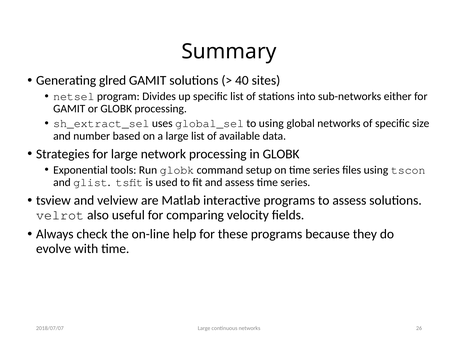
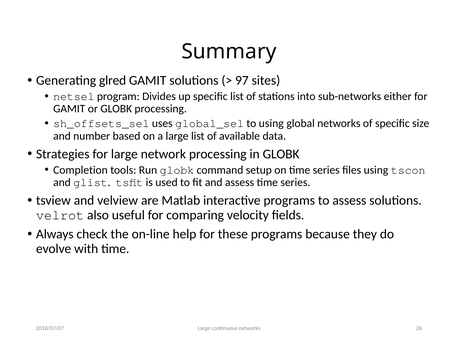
40: 40 -> 97 (242, 80)
sh_extract_sel: sh_extract_sel -> sh_offsets_sel (101, 123)
Exponential: Exponential -> Completion (80, 170)
